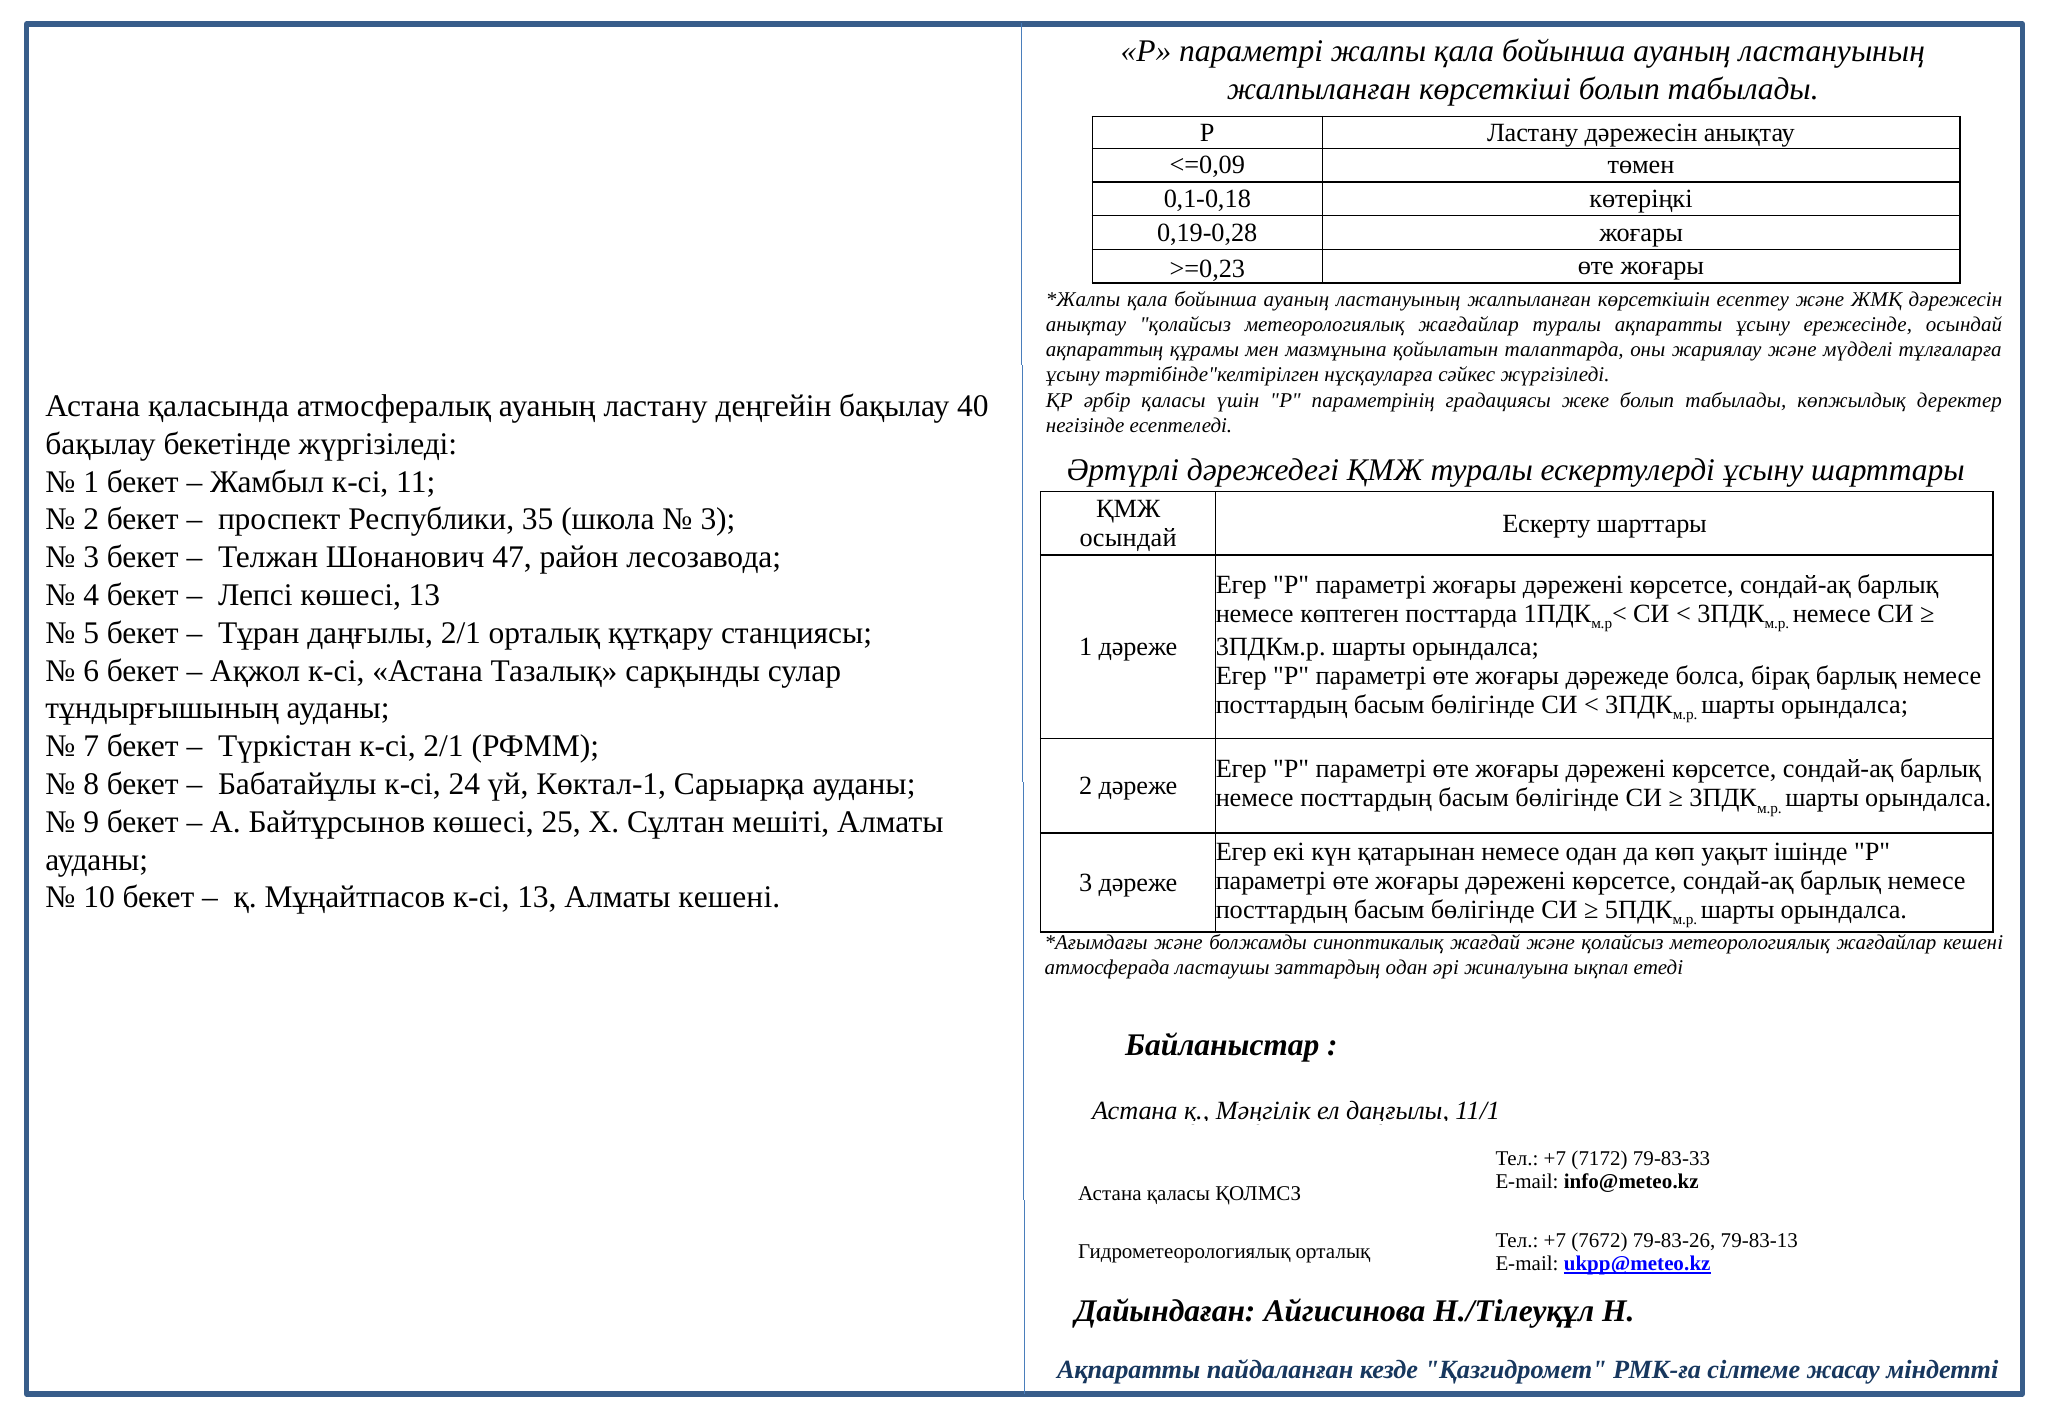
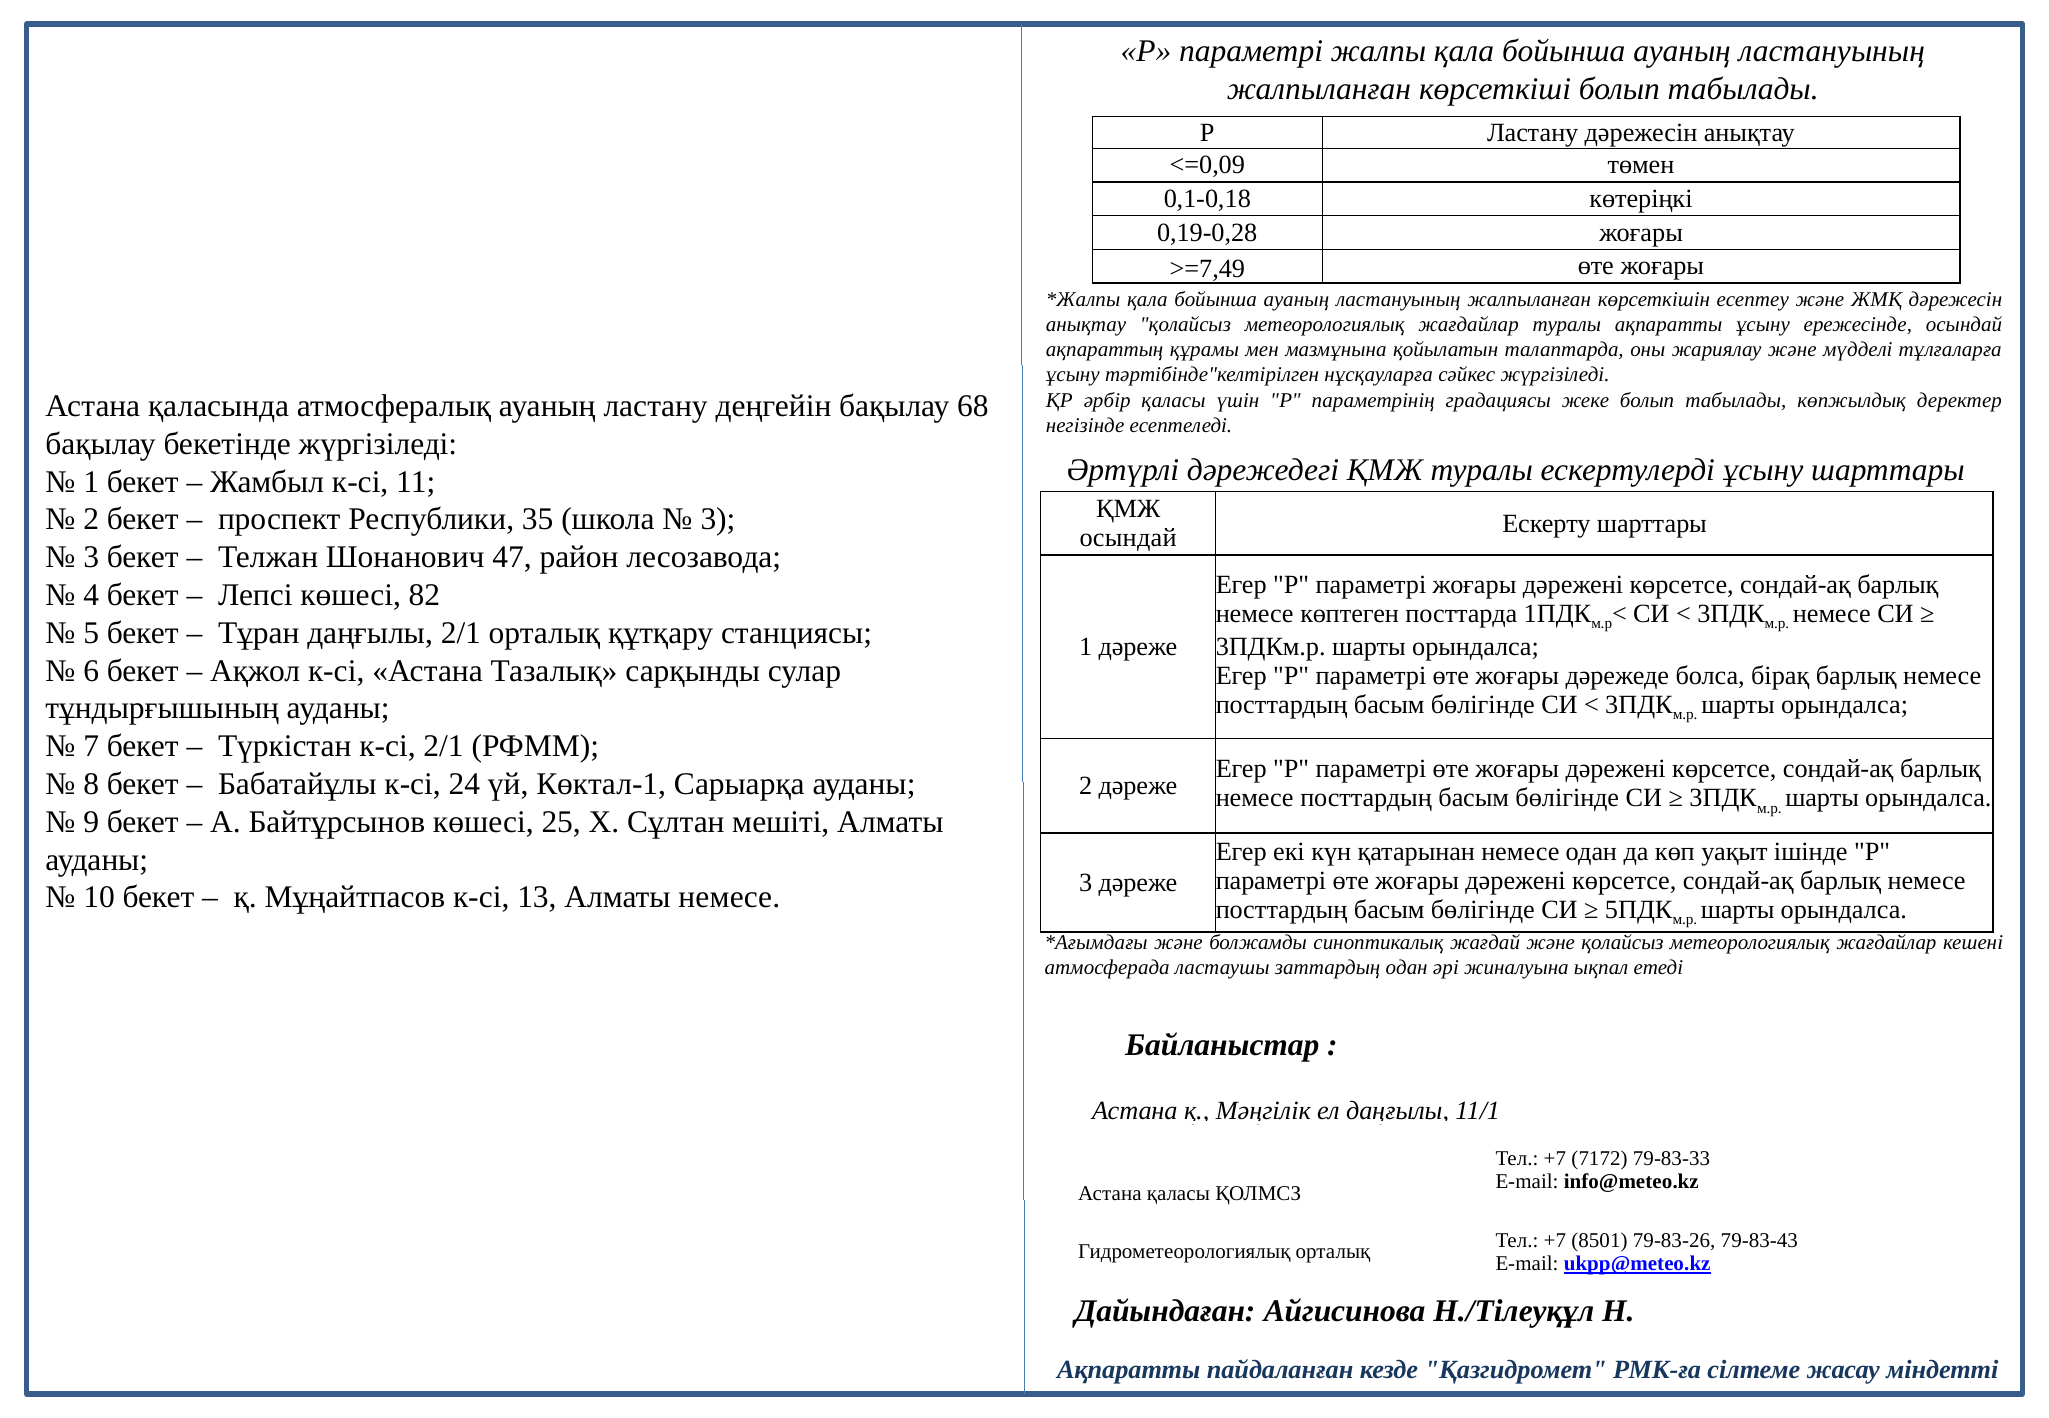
>=0,23: >=0,23 -> >=7,49 (1207, 269)
40: 40 -> 68 (973, 406)
көшесі 13: 13 -> 82 (424, 595)
Алматы кешені: кешені -> немесе (729, 898)
7672: 7672 -> 8501 (1599, 1241)
79-83-13: 79-83-13 -> 79-83-43 (1759, 1241)
